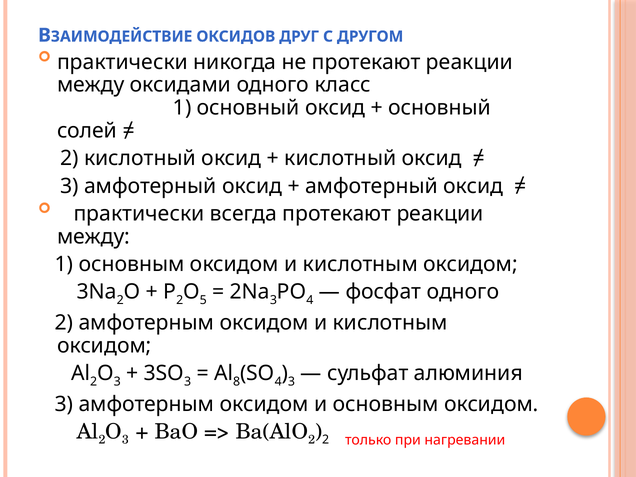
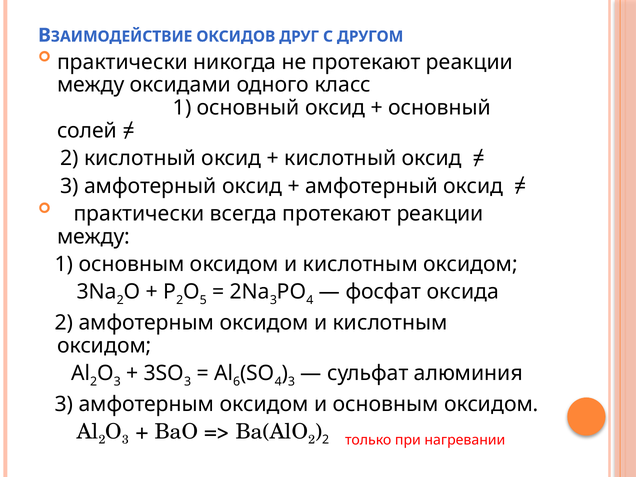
фосфат одного: одного -> оксида (463, 292)
8: 8 -> 6 (237, 381)
